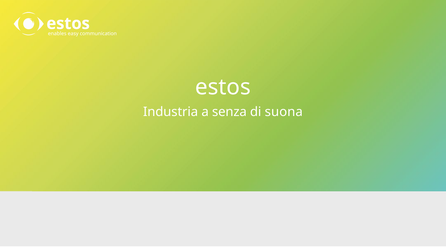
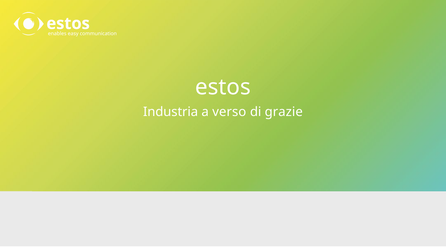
senza: senza -> verso (229, 112)
suona: suona -> grazie (284, 112)
